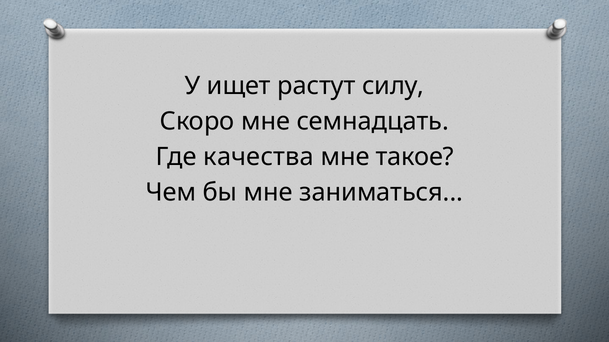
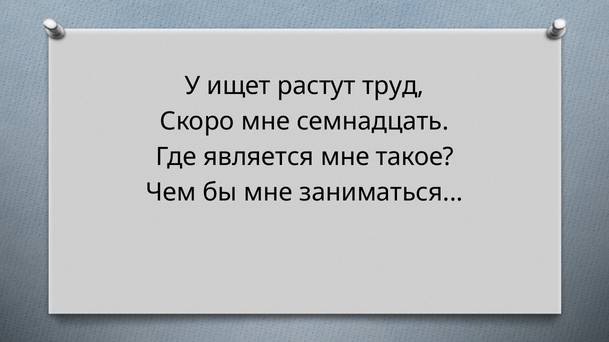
силу: силу -> труд (393, 86)
качества: качества -> является (259, 157)
